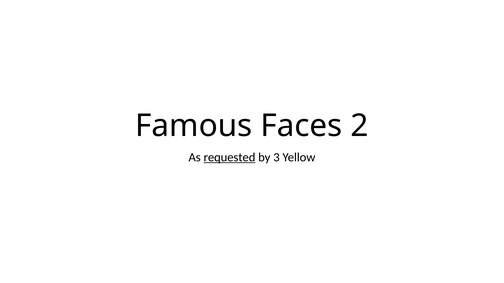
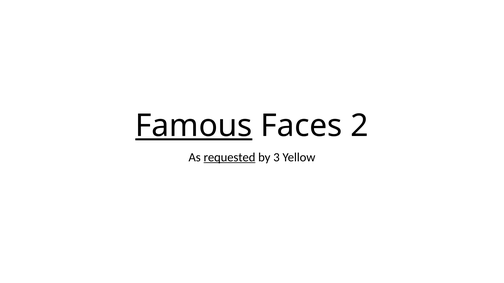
Famous underline: none -> present (194, 126)
